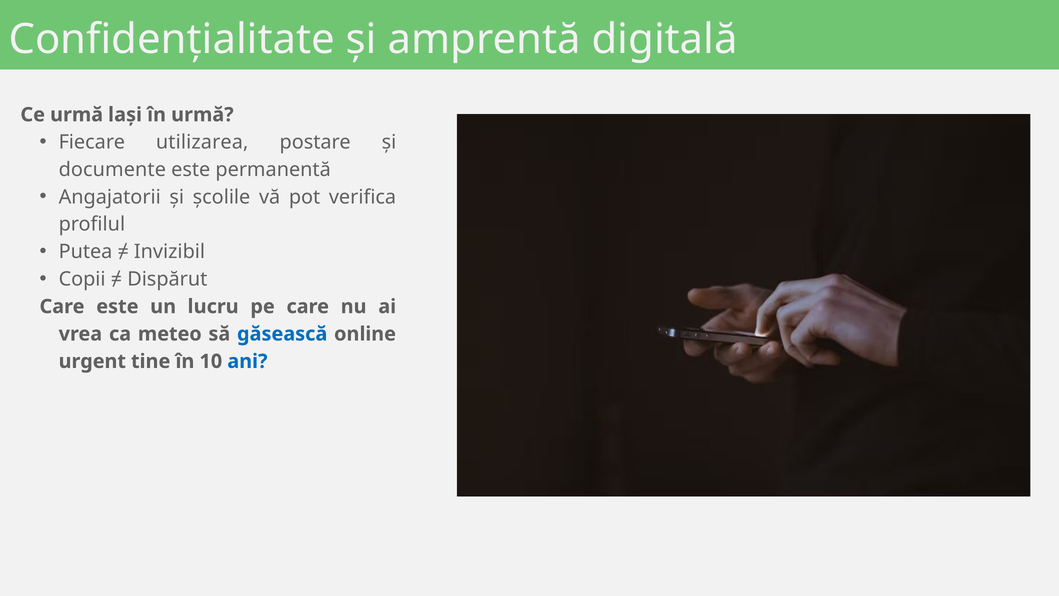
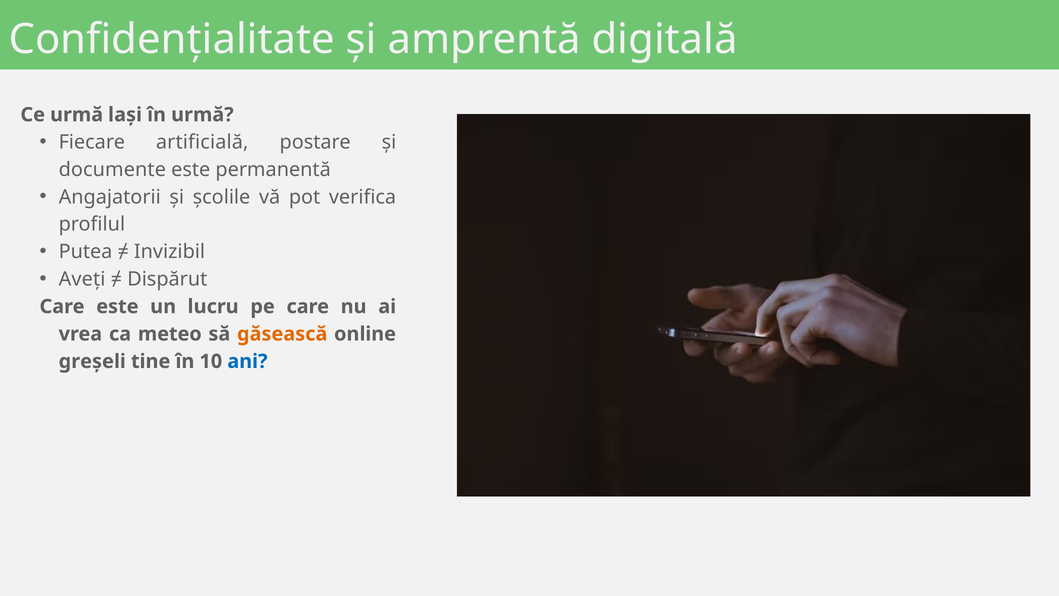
utilizarea: utilizarea -> artificială (202, 142)
Copii: Copii -> Aveți (82, 279)
găsească colour: blue -> orange (282, 334)
urgent: urgent -> greșeli (92, 361)
